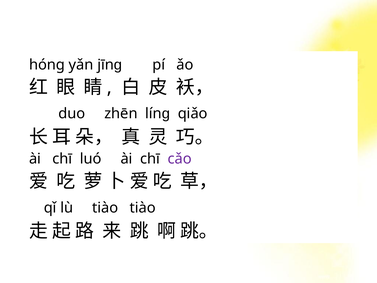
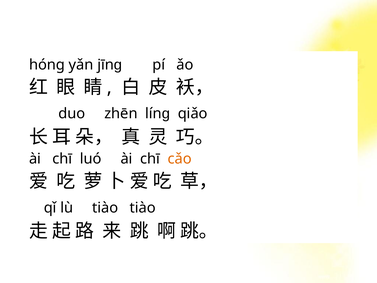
cǎo colour: purple -> orange (180, 159)
